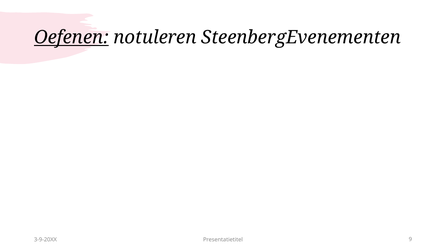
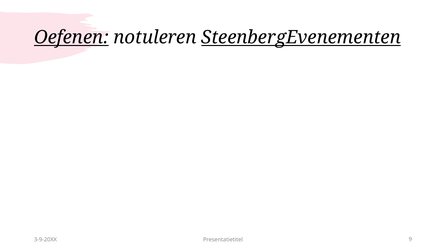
SteenbergEvenementen underline: none -> present (301, 37)
